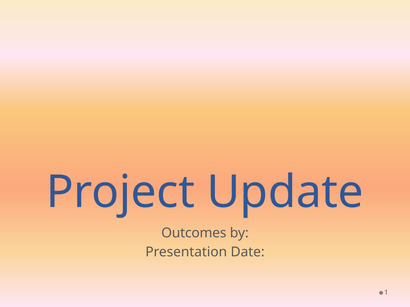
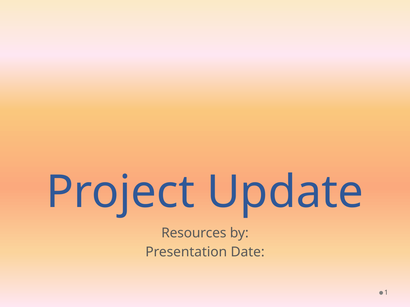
Outcomes: Outcomes -> Resources (194, 233)
